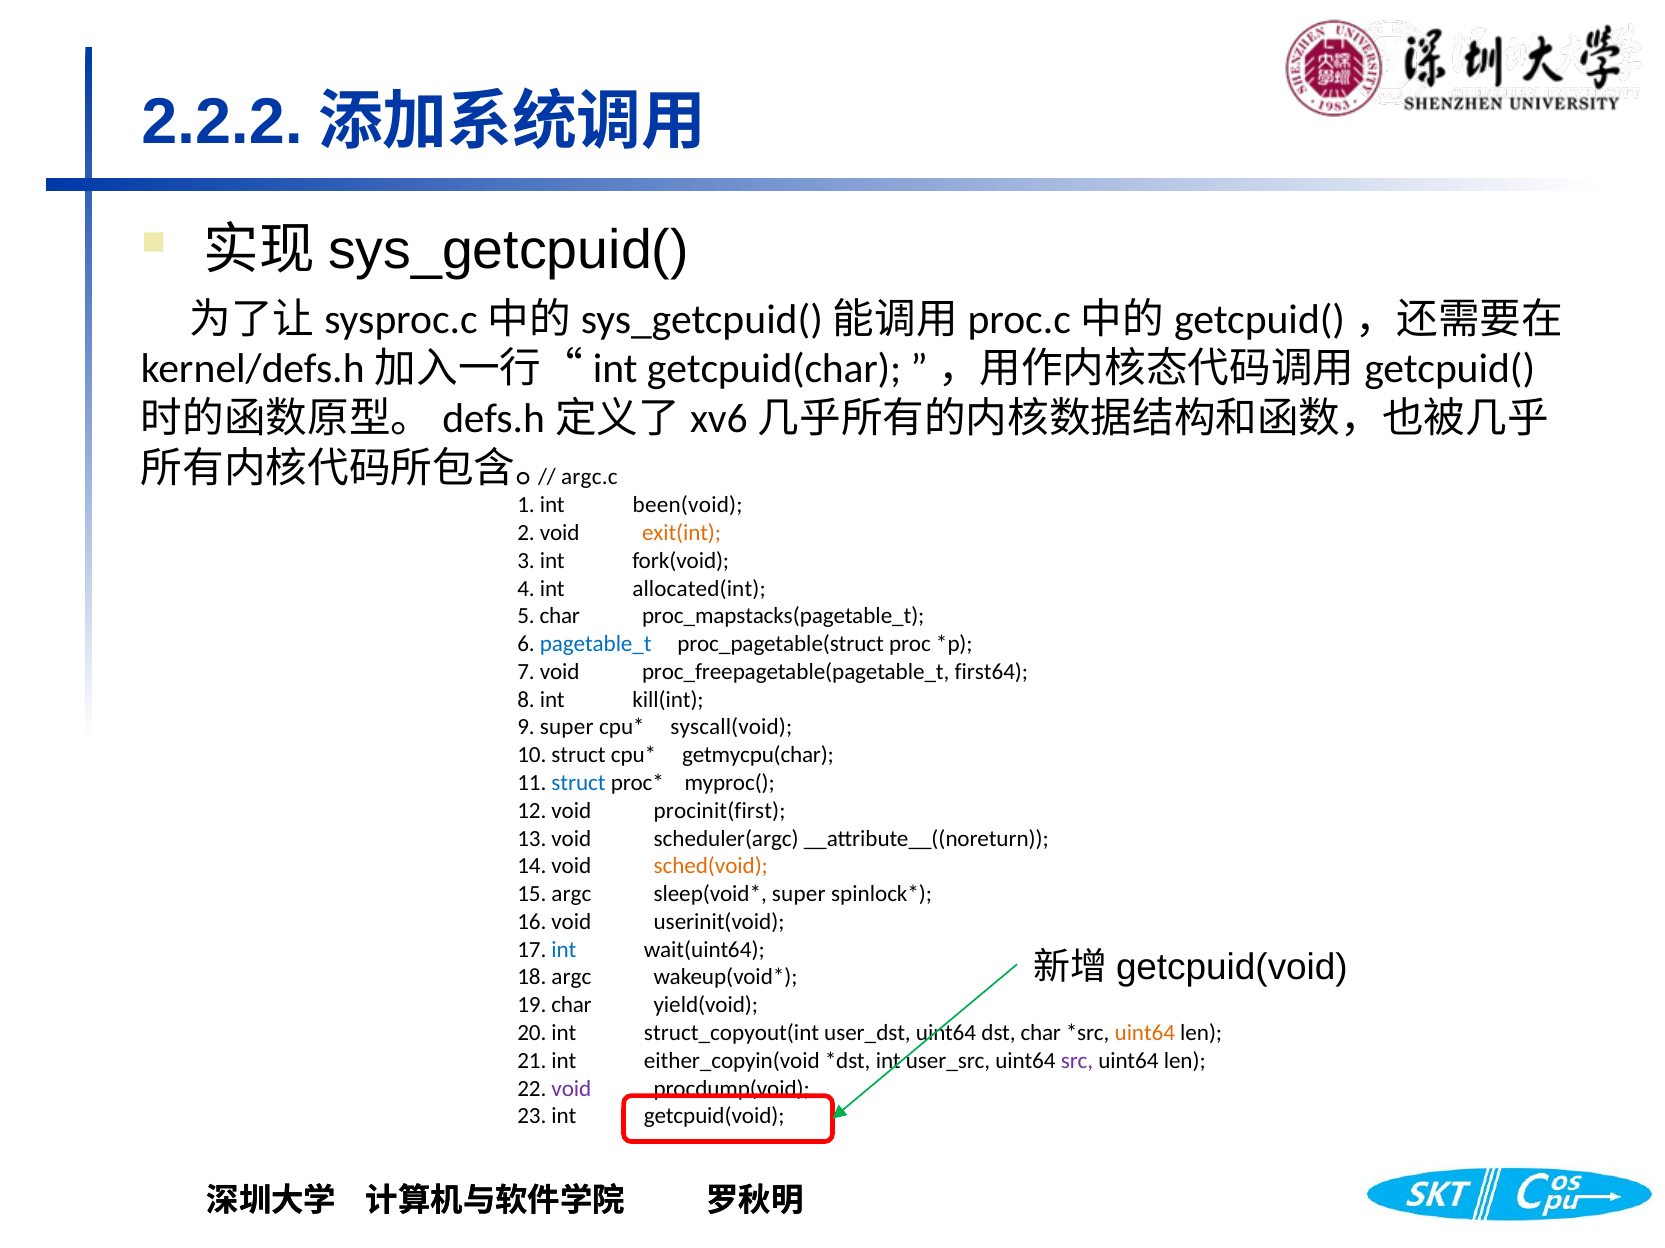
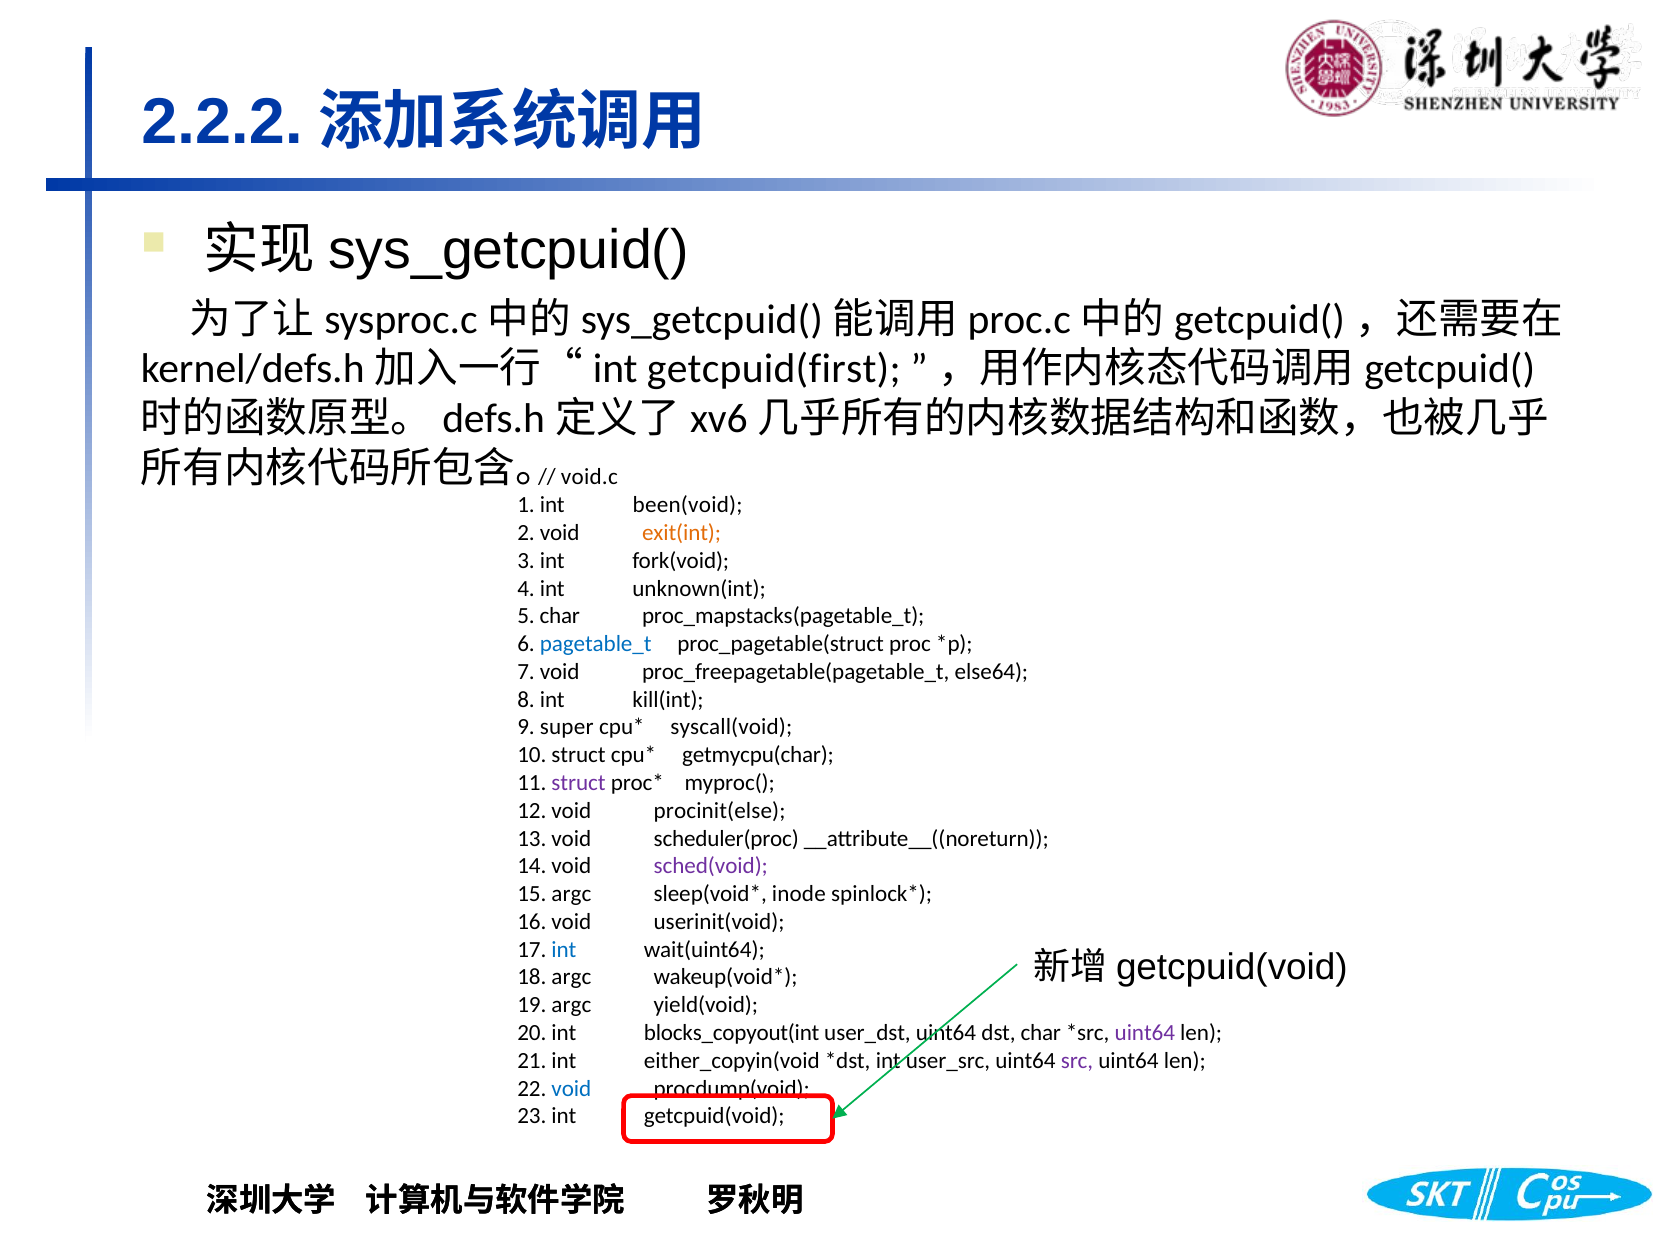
getcpuid(char: getcpuid(char -> getcpuid(first (774, 369)
argc.c: argc.c -> void.c (589, 478)
allocated(int: allocated(int -> unknown(int (699, 589)
first64: first64 -> else64 (991, 672)
struct colour: blue -> purple (579, 783)
procinit(first: procinit(first -> procinit(else (720, 811)
scheduler(argc: scheduler(argc -> scheduler(proc (726, 839)
sched(void colour: orange -> purple (711, 867)
super: super -> inode (799, 894)
19 char: char -> argc (571, 1006)
struct_copyout(int: struct_copyout(int -> blocks_copyout(int (732, 1033)
uint64 colour: orange -> purple (1145, 1033)
void colour: purple -> blue (571, 1089)
